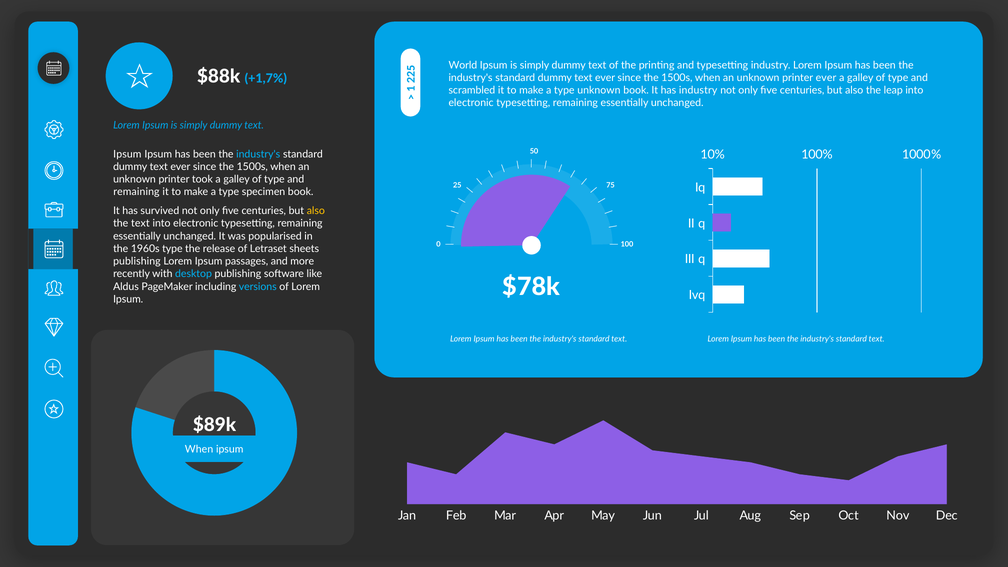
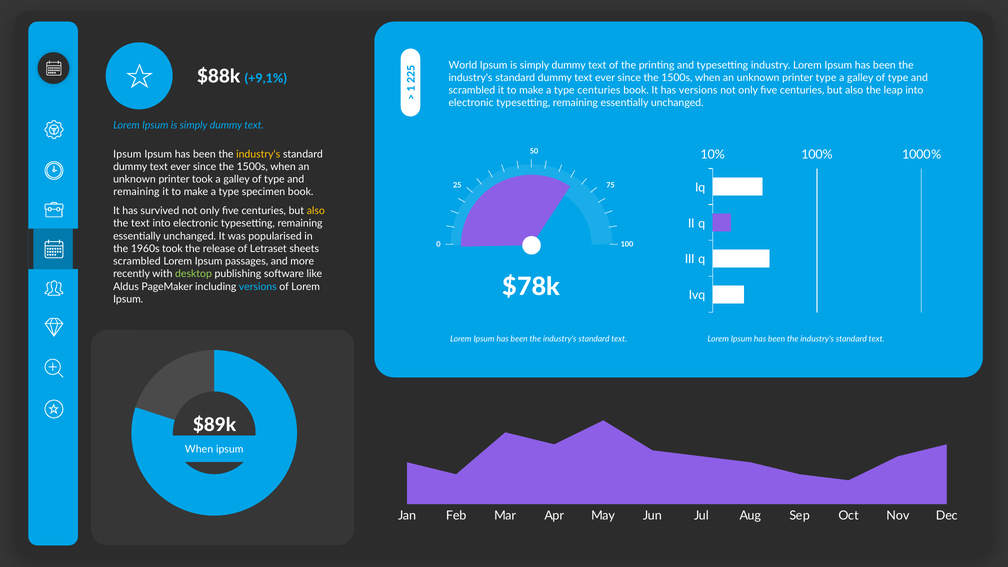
+1,7%: +1,7% -> +9,1% (266, 78)
printer ever: ever -> type (826, 78)
type unknown: unknown -> centuries (599, 90)
has industry: industry -> versions (698, 90)
industry's colour: light blue -> yellow (258, 154)
1960s type: type -> took (172, 249)
publishing: publishing -> scrambled (137, 261)
desktop colour: light blue -> light green (194, 274)
